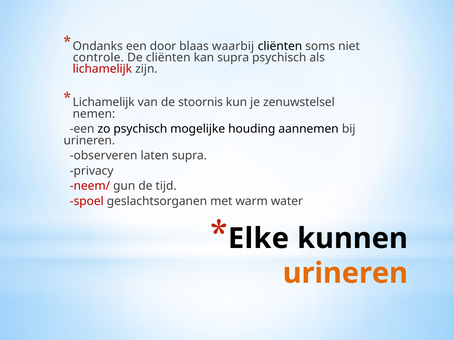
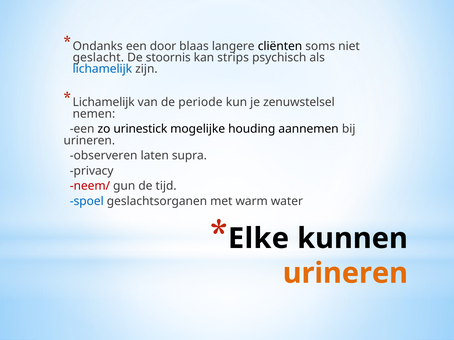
waarbij: waarbij -> langere (233, 46)
controle: controle -> geslacht (98, 58)
De cliënten: cliënten -> stoornis (168, 58)
kan supra: supra -> strips (233, 58)
lichamelijk colour: red -> blue (102, 69)
stoornis: stoornis -> periode (200, 102)
zo psychisch: psychisch -> urinestick (140, 129)
spoel colour: red -> blue (87, 201)
